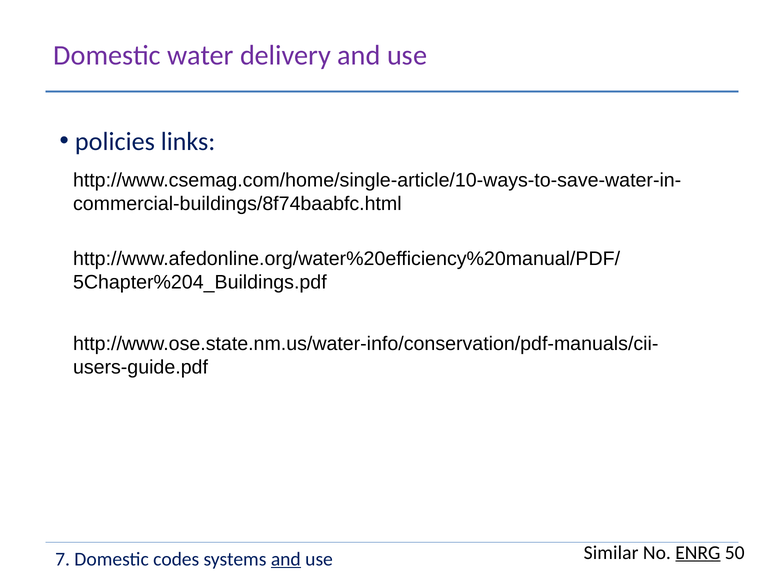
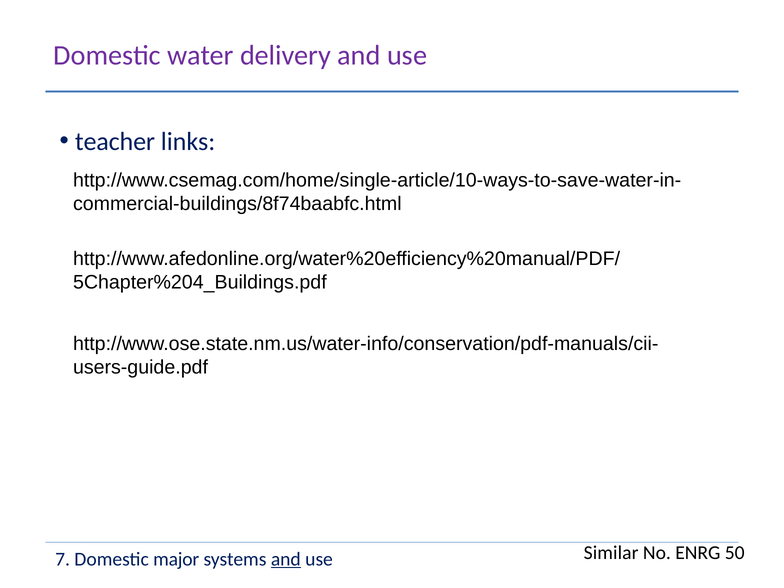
policies: policies -> teacher (115, 142)
ENRG underline: present -> none (698, 553)
codes: codes -> major (176, 559)
